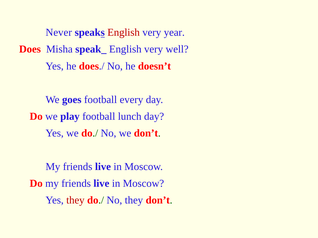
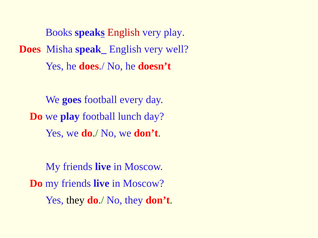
Never: Never -> Books (59, 33)
very year: year -> play (174, 33)
they colour: red -> black (75, 200)
